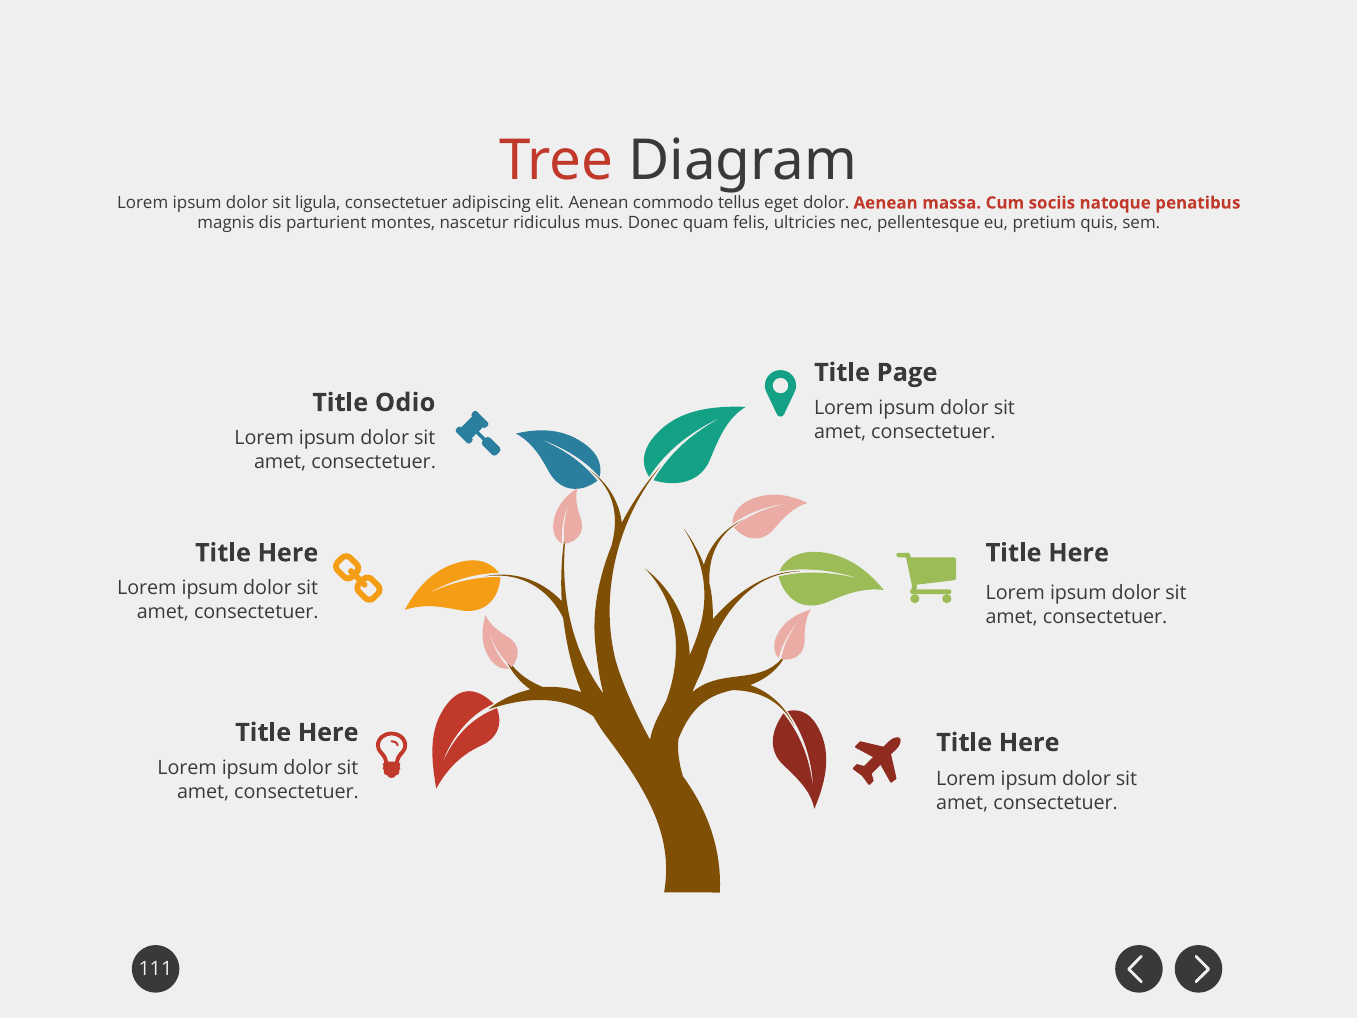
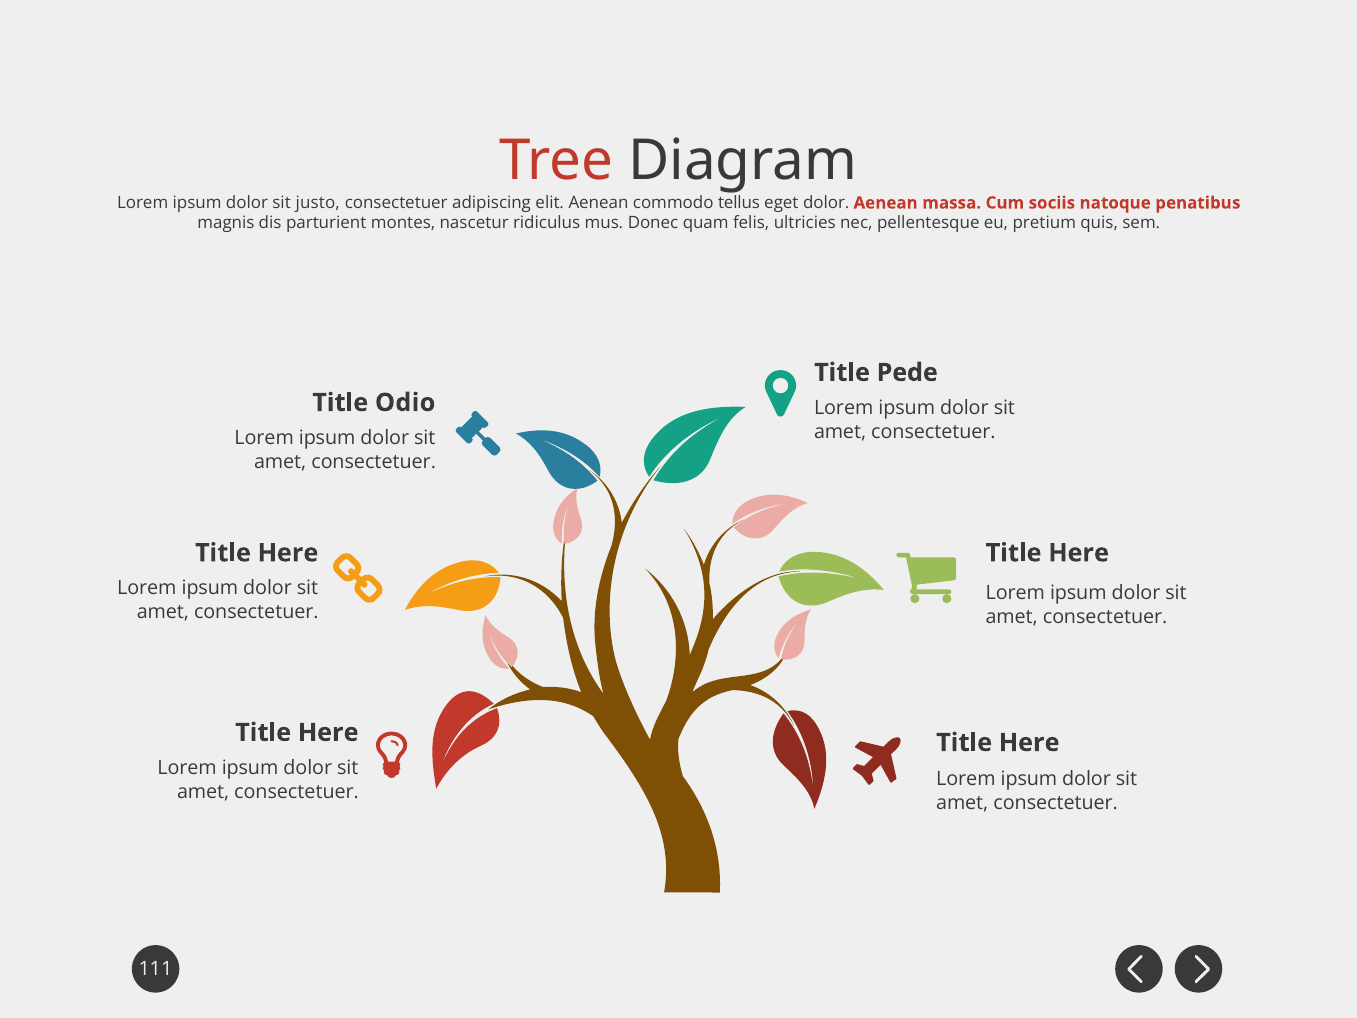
ligula: ligula -> justo (318, 203)
Page: Page -> Pede (907, 372)
